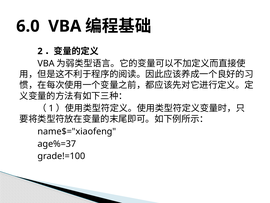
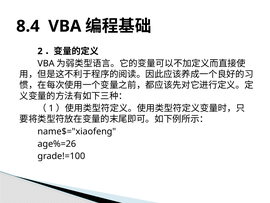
6.0: 6.0 -> 8.4 (28, 26)
age%=37: age%=37 -> age%=26 (57, 143)
